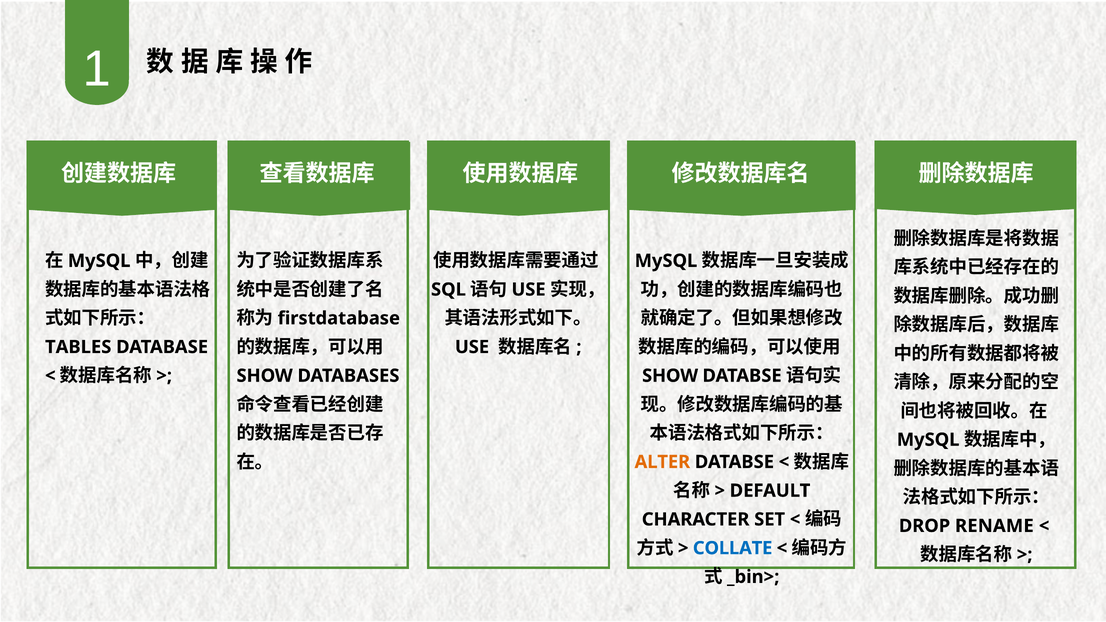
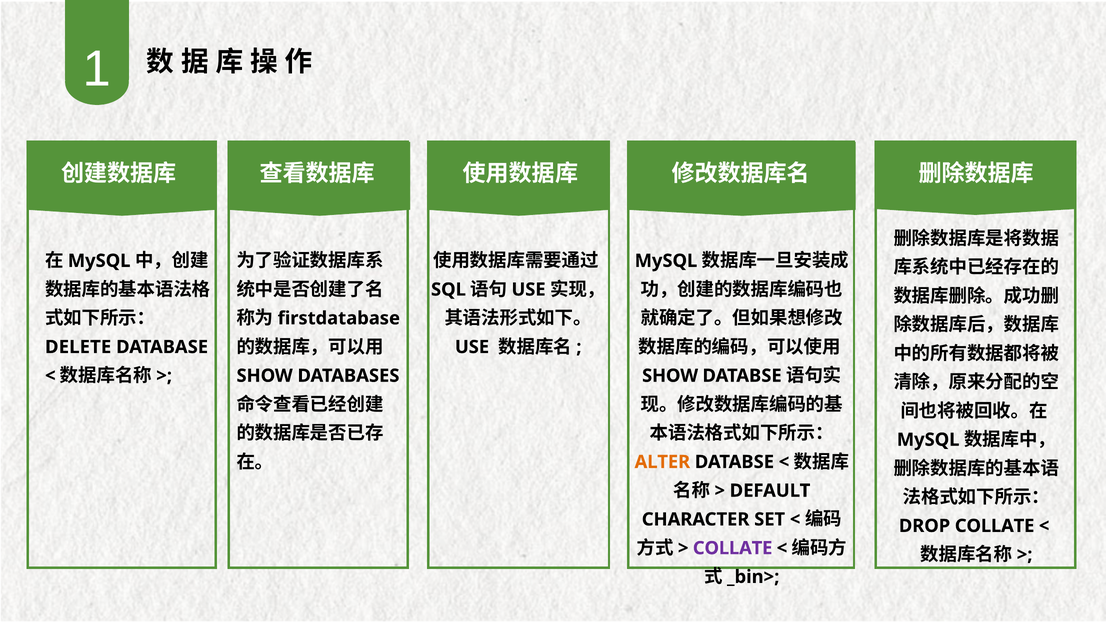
TABLES: TABLES -> DELETE (78, 347)
DROP RENAME: RENAME -> COLLATE (995, 526)
COLLATE colour: blue -> purple (733, 548)
